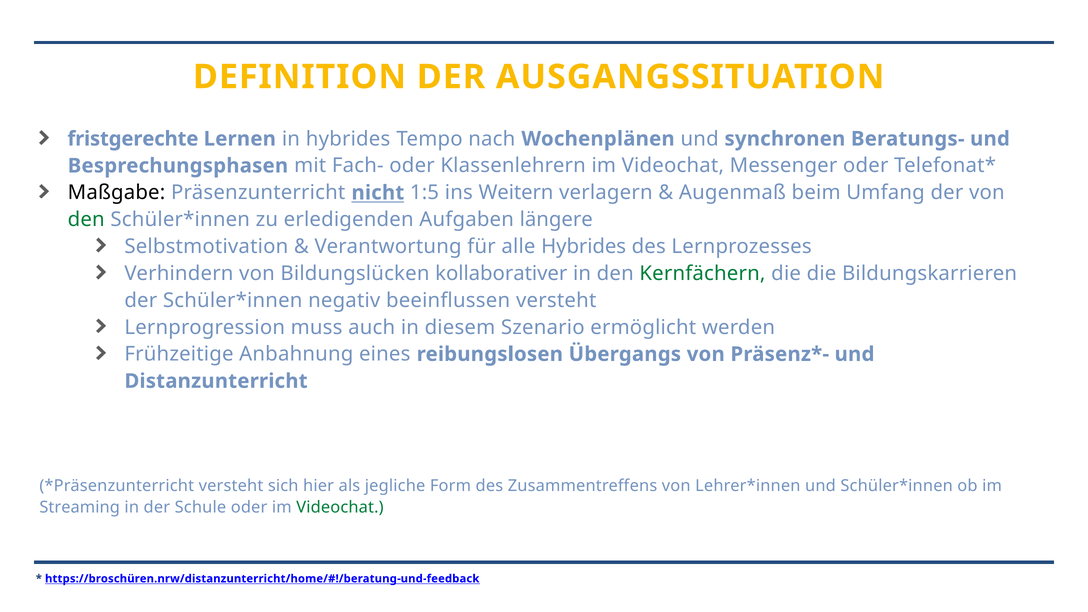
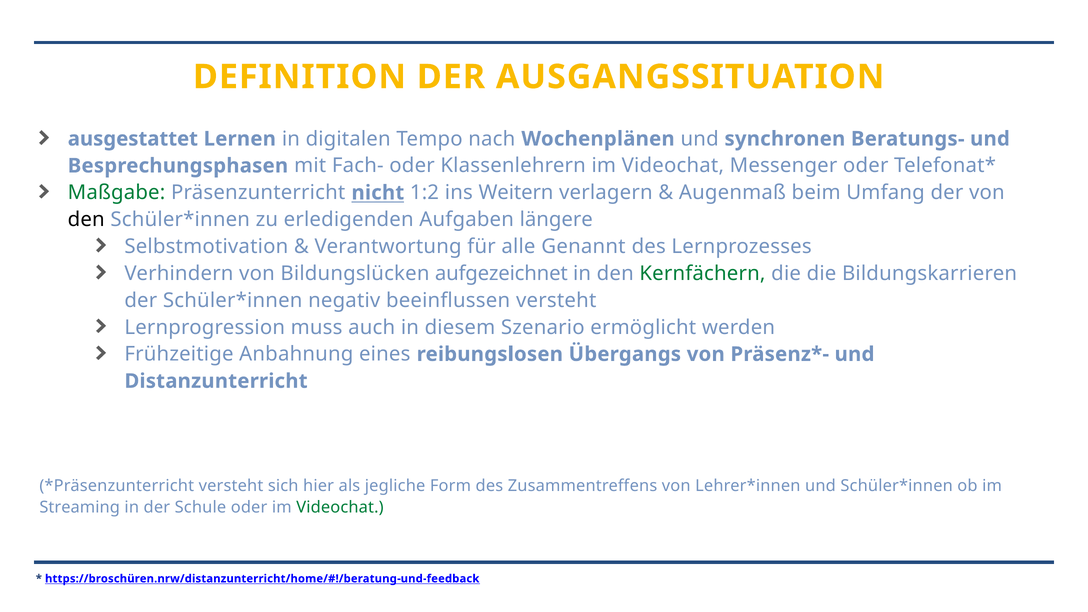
fristgerechte: fristgerechte -> ausgestattet (133, 139)
in hybrides: hybrides -> digitalen (348, 139)
Maßgabe colour: black -> green (116, 193)
1:5: 1:5 -> 1:2 (424, 193)
den colour: green -> black (86, 220)
alle Hybrides: Hybrides -> Genannt (583, 247)
kollaborativer: kollaborativer -> aufgezeichnet (501, 273)
